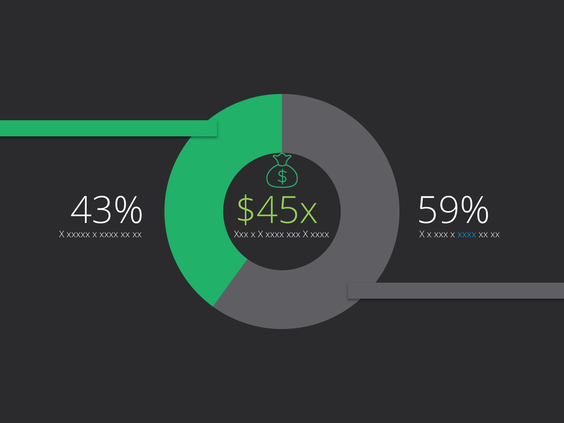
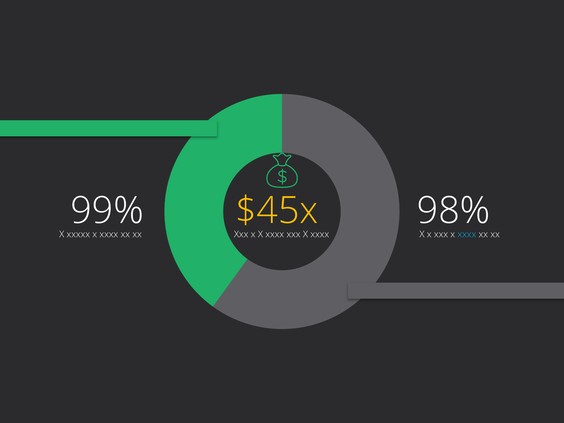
43%: 43% -> 99% (107, 211)
$45x colour: light green -> yellow (277, 211)
59%: 59% -> 98% (454, 211)
